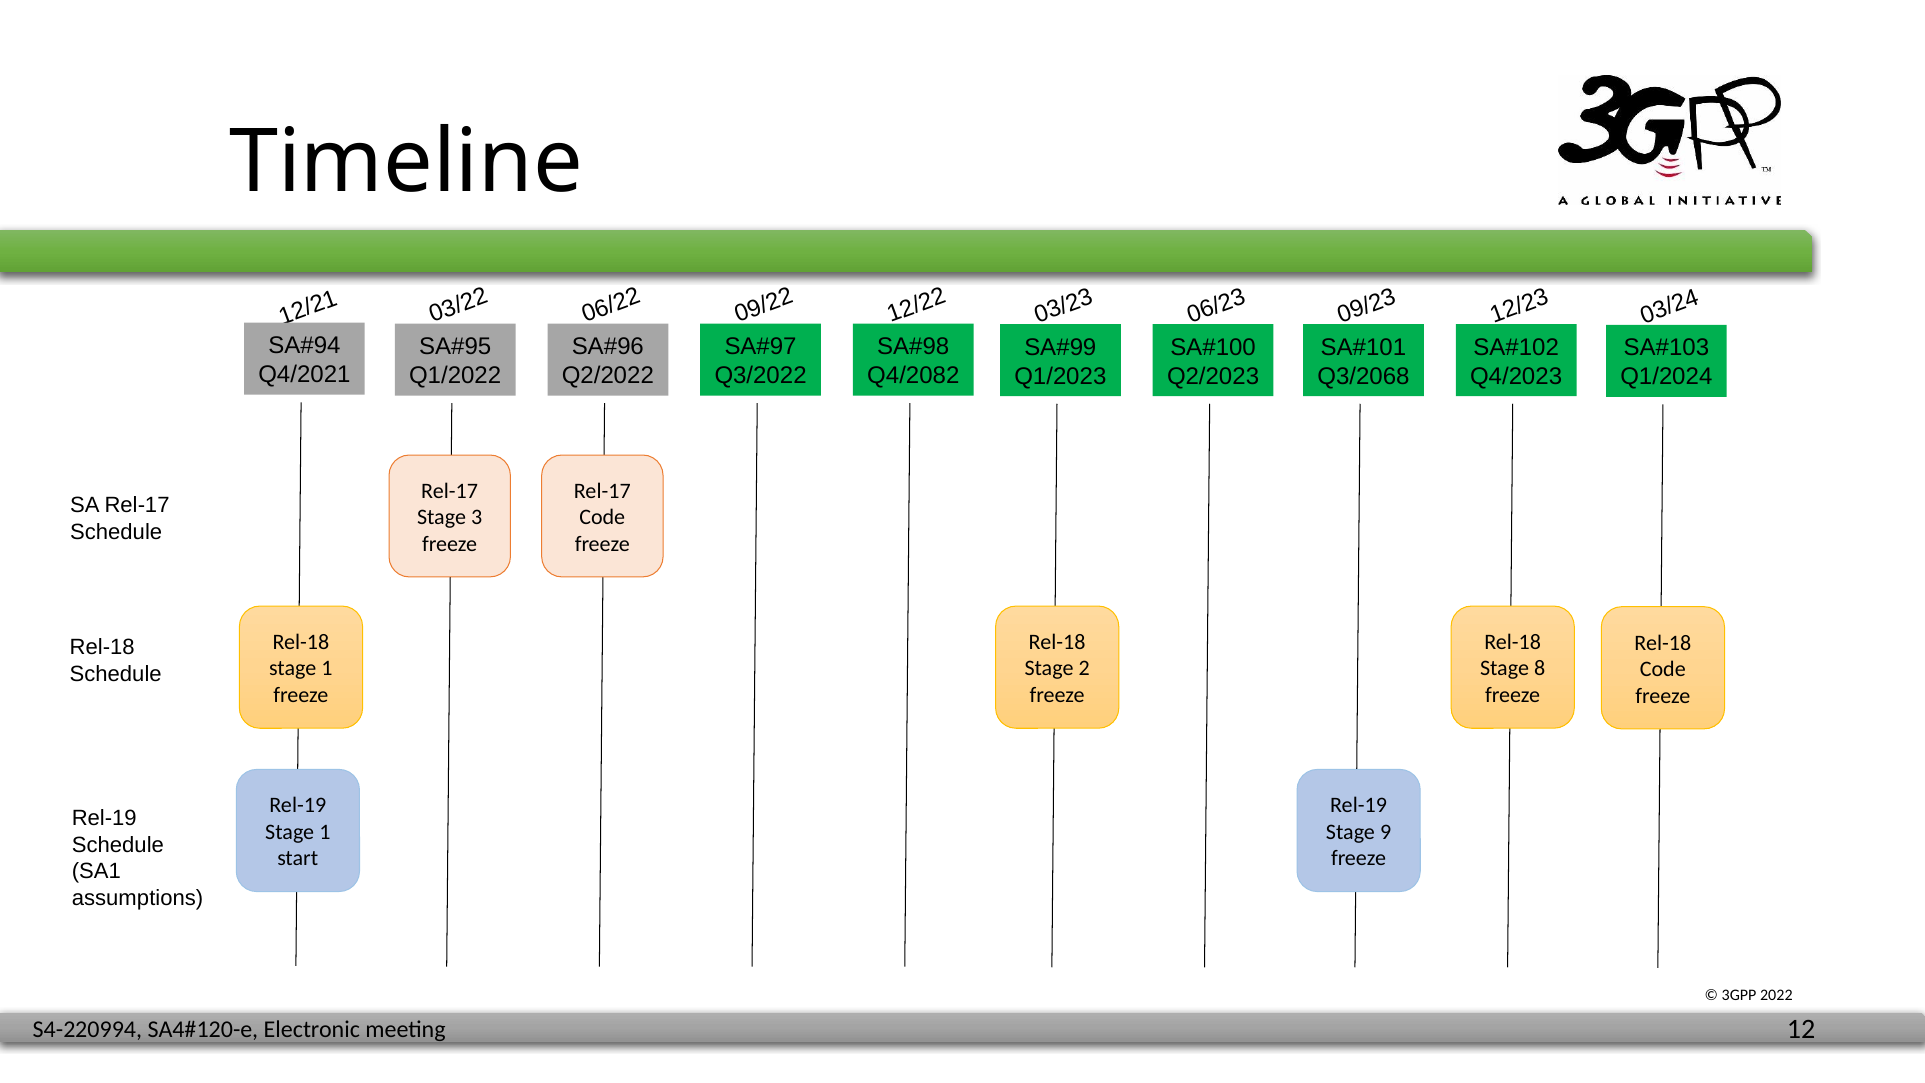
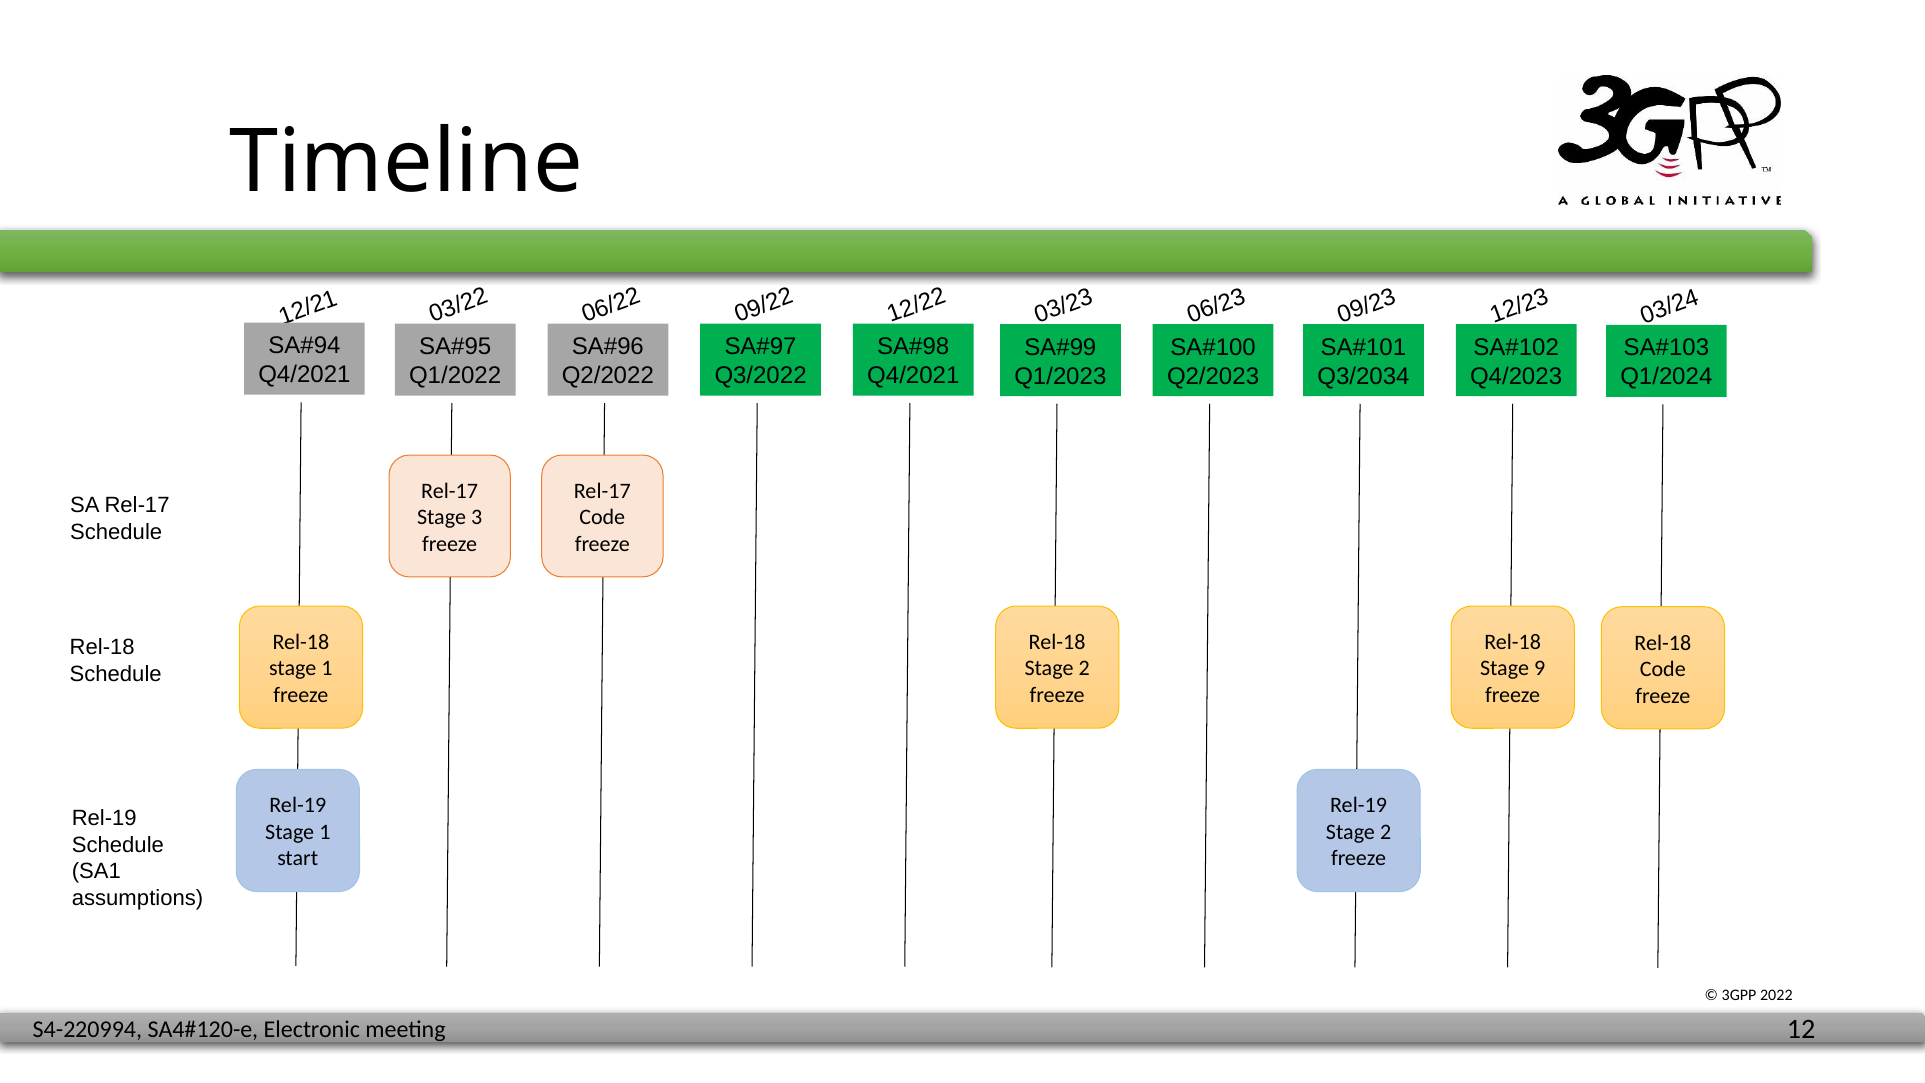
Q4/2082: Q4/2082 -> Q4/2021 (913, 376)
Q3/2068: Q3/2068 -> Q3/2034 (1363, 376)
8: 8 -> 9 (1540, 669)
9: 9 -> 2 (1386, 832)
